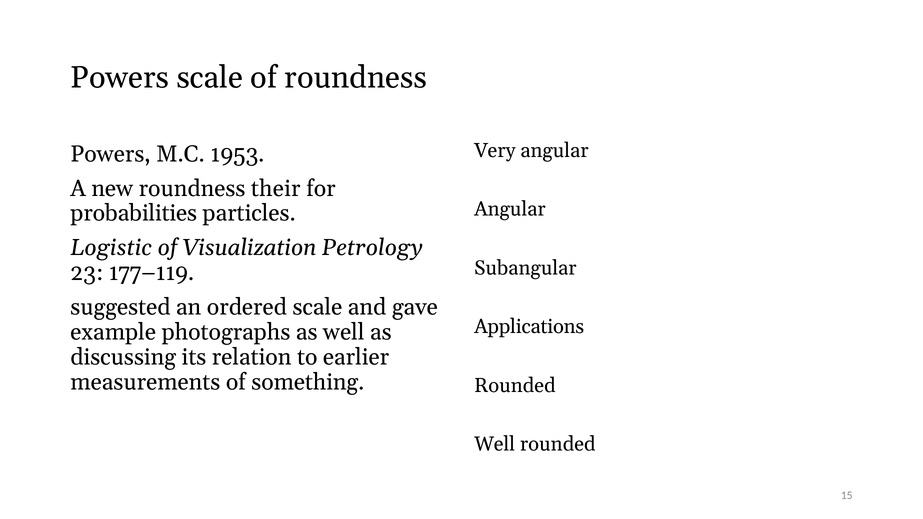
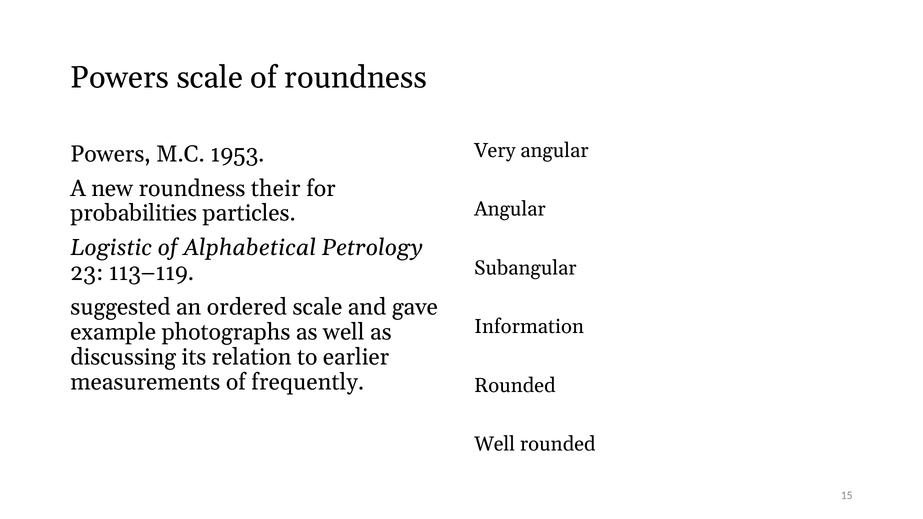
Visualization: Visualization -> Alphabetical (250, 248)
177–119: 177–119 -> 113–119 (151, 273)
Applications: Applications -> Information (529, 327)
something: something -> frequently (308, 382)
